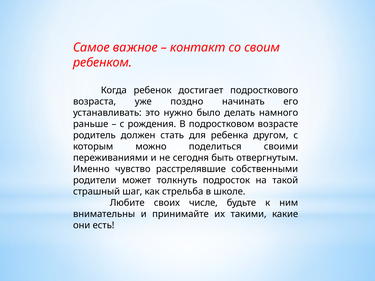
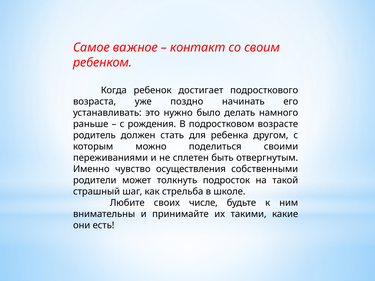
сегодня: сегодня -> сплетен (191, 158)
расстрелявшие: расстрелявшие -> осуществления (191, 169)
